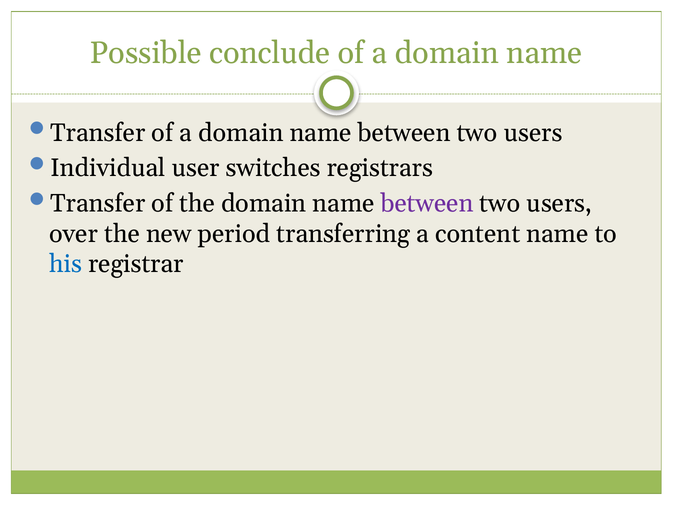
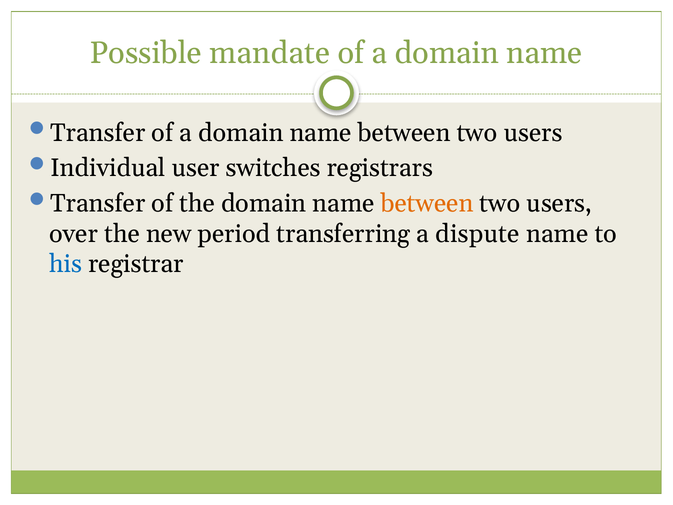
conclude: conclude -> mandate (270, 53)
between colour: purple -> orange (427, 203)
content: content -> dispute (478, 234)
